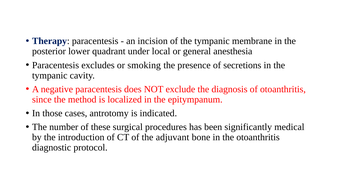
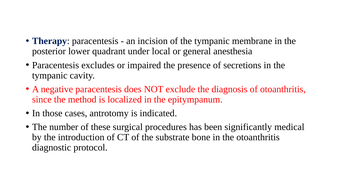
smoking: smoking -> impaired (144, 65)
adjuvant: adjuvant -> substrate (173, 137)
